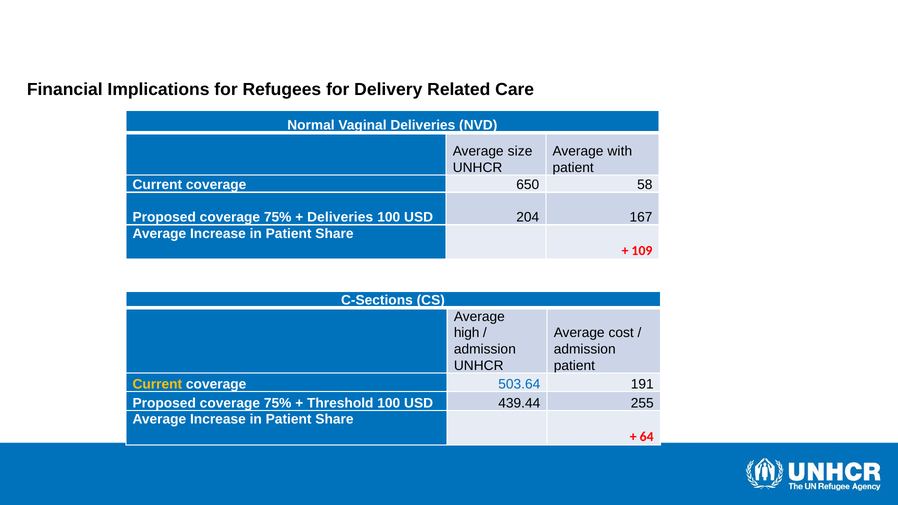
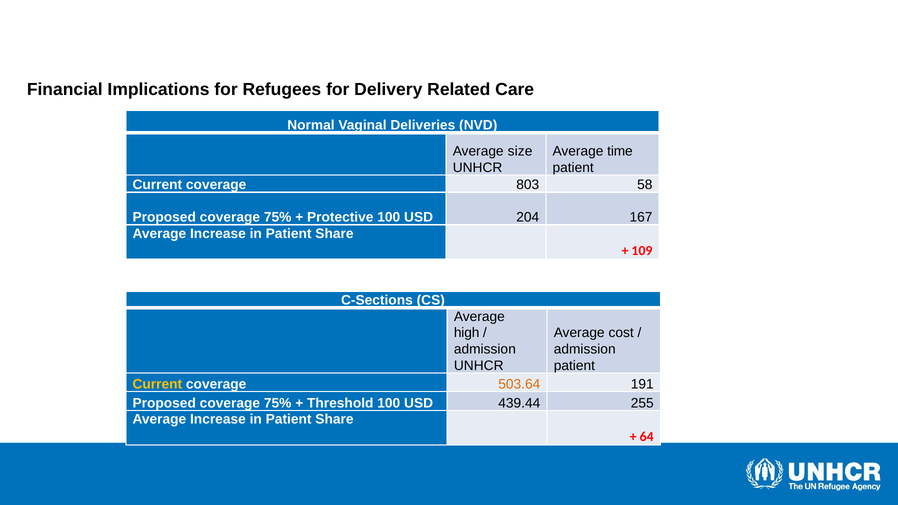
with: with -> time (620, 151)
650: 650 -> 803 (528, 185)
Deliveries: Deliveries -> Protective (340, 217)
503.64 colour: blue -> orange (519, 384)
